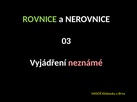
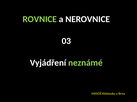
neznámé colour: pink -> light green (85, 63)
